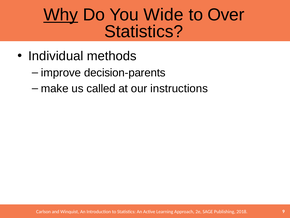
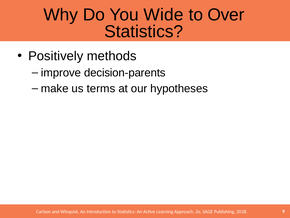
Why underline: present -> none (61, 15)
Individual: Individual -> Positively (56, 56)
called: called -> terms (101, 88)
instructions: instructions -> hypotheses (179, 88)
